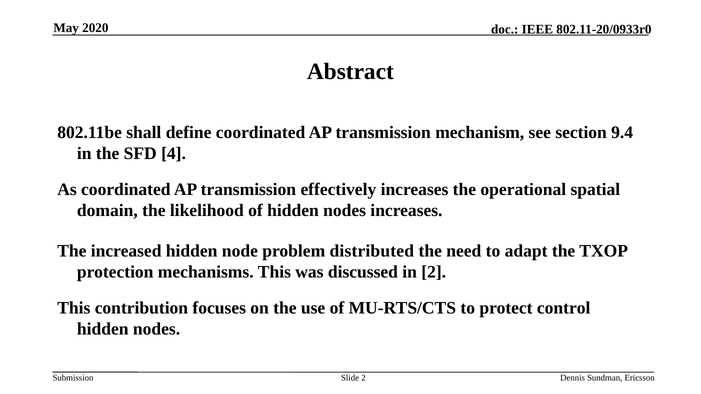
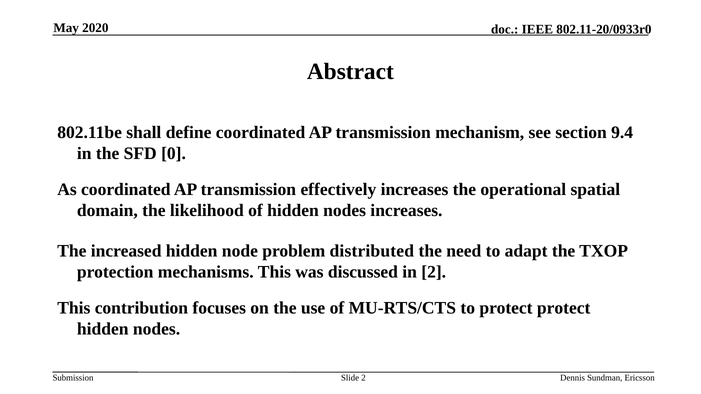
4: 4 -> 0 (174, 154)
protect control: control -> protect (564, 308)
